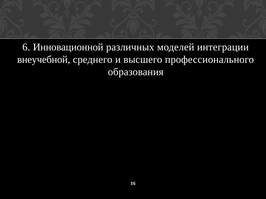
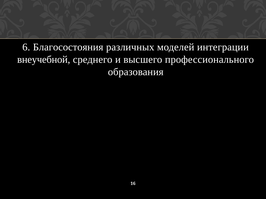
Инновационной: Инновационной -> Благосостояния (68, 47)
